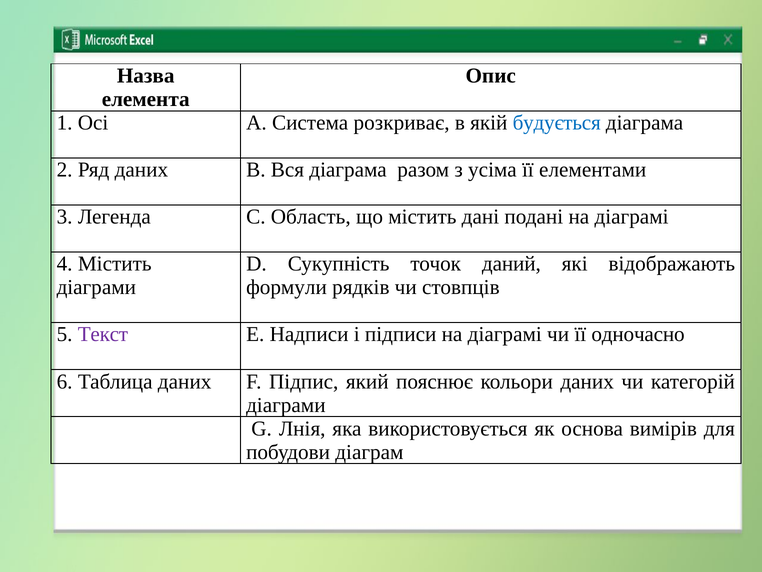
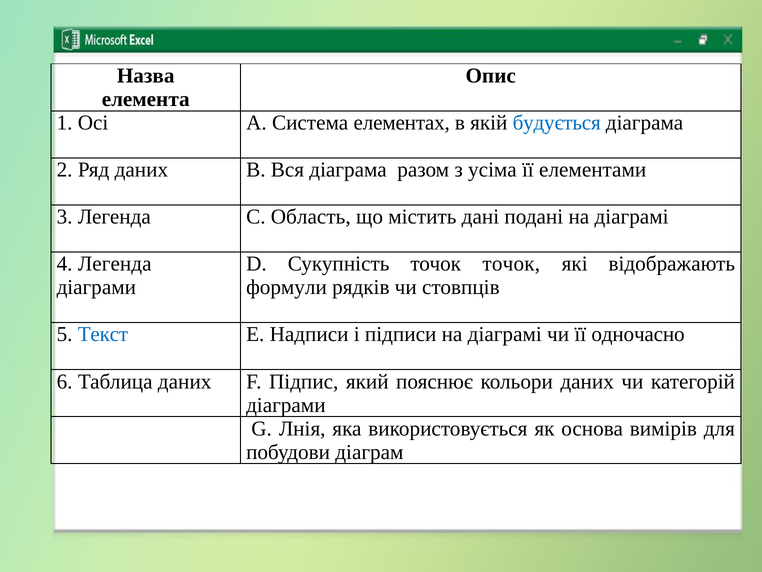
розкриває: розкриває -> елементах (402, 123)
4 Містить: Містить -> Легенда (115, 264)
точок даний: даний -> точок (511, 264)
Текст colour: purple -> blue (103, 334)
